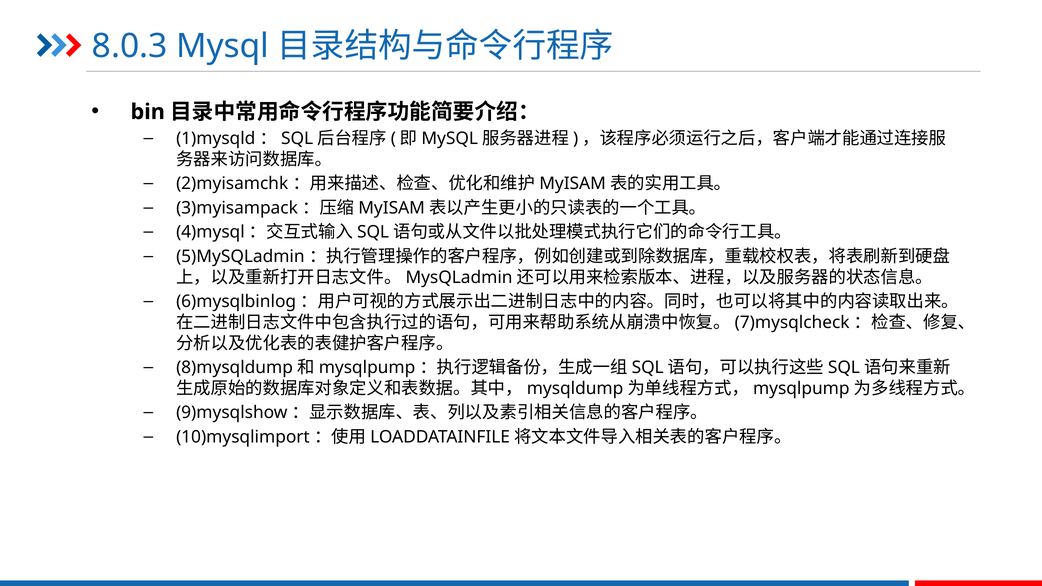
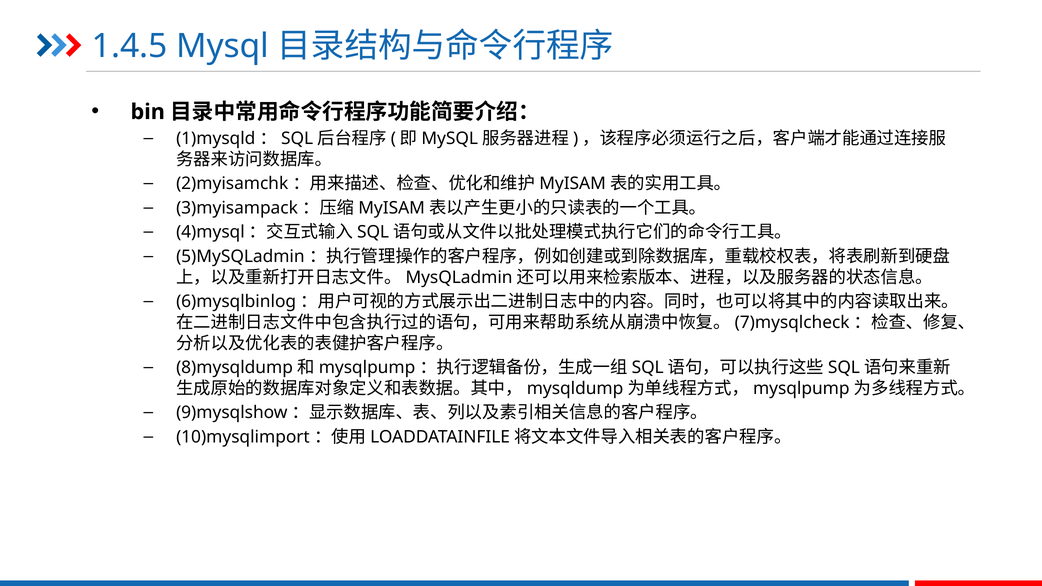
8.0.3: 8.0.3 -> 1.4.5 (130, 46)
